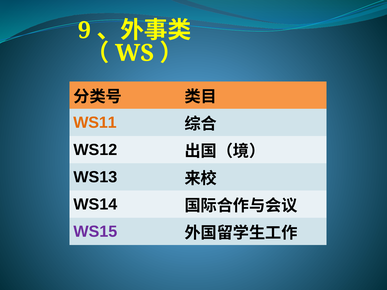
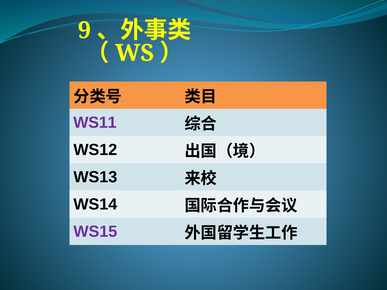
WS11 colour: orange -> purple (95, 123)
